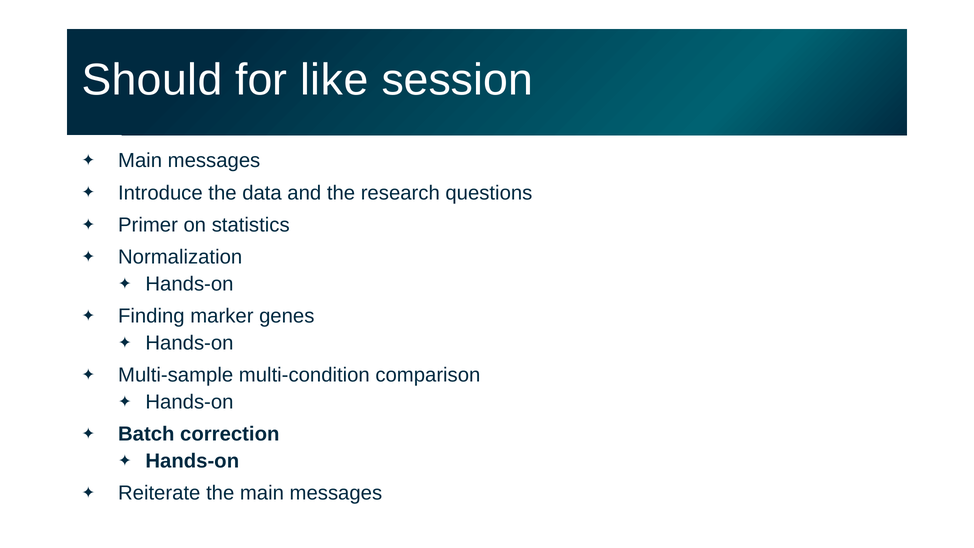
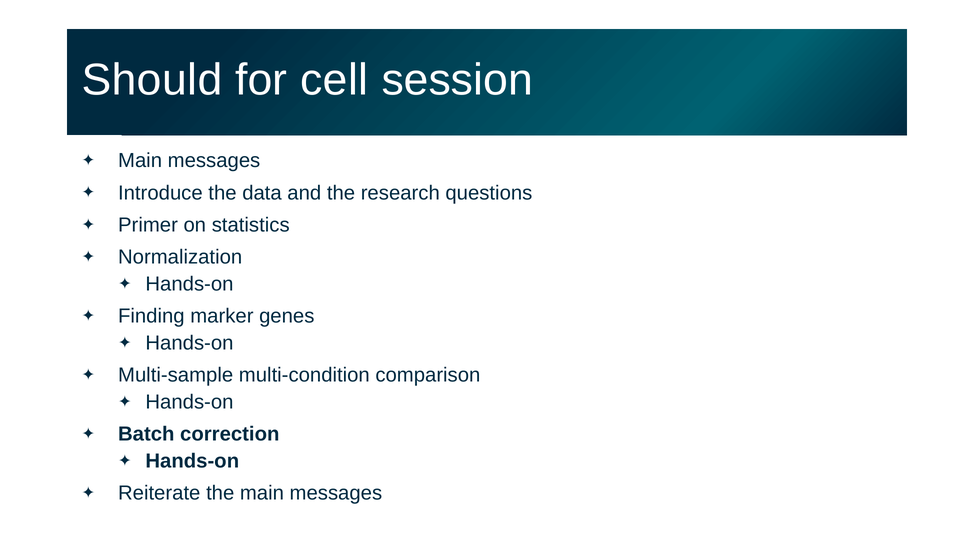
like: like -> cell (334, 80)
